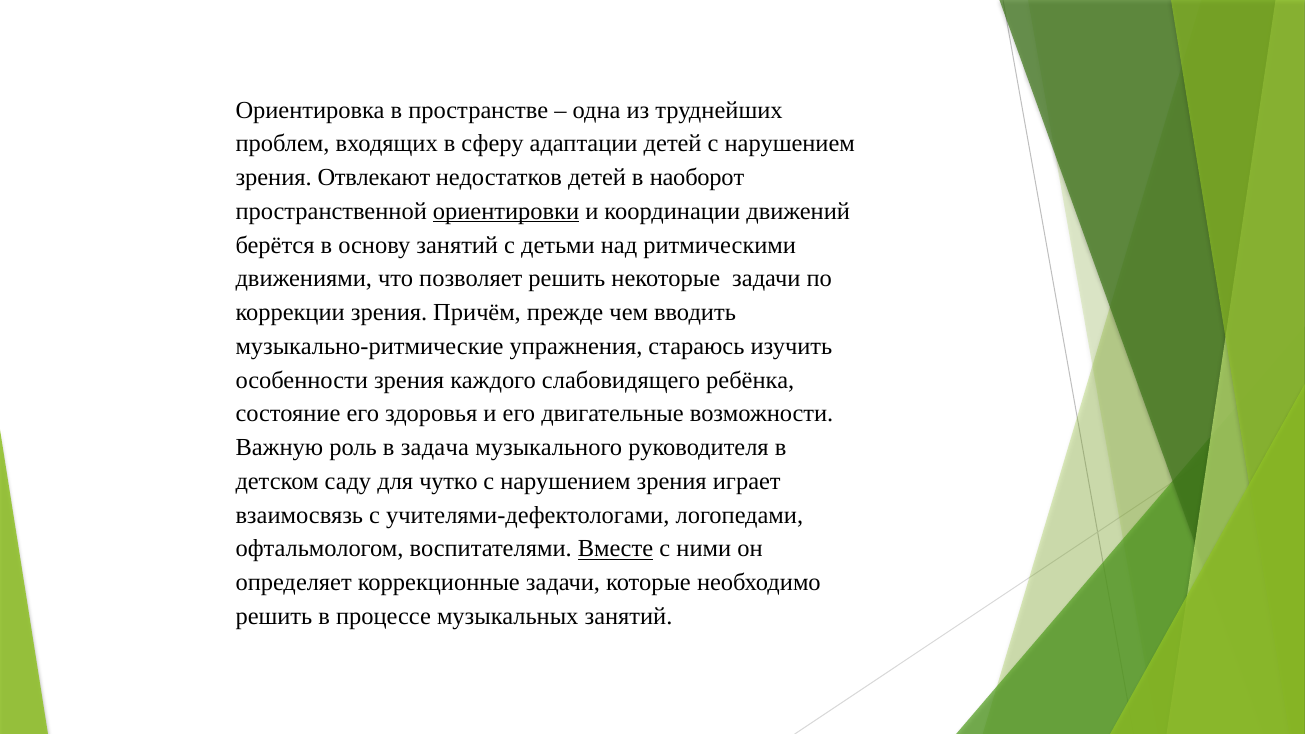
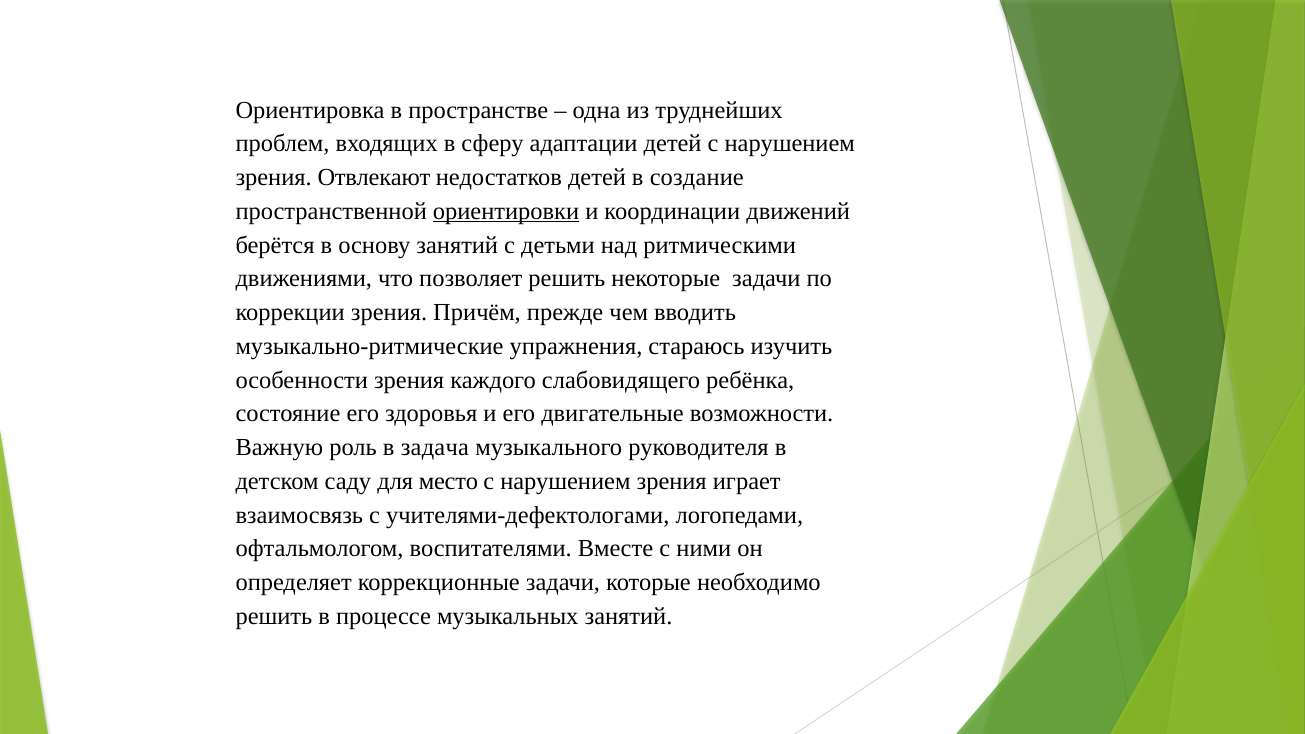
наоборот: наоборот -> создание (697, 178)
чутко: чутко -> место (448, 481)
Вместе underline: present -> none (616, 549)
